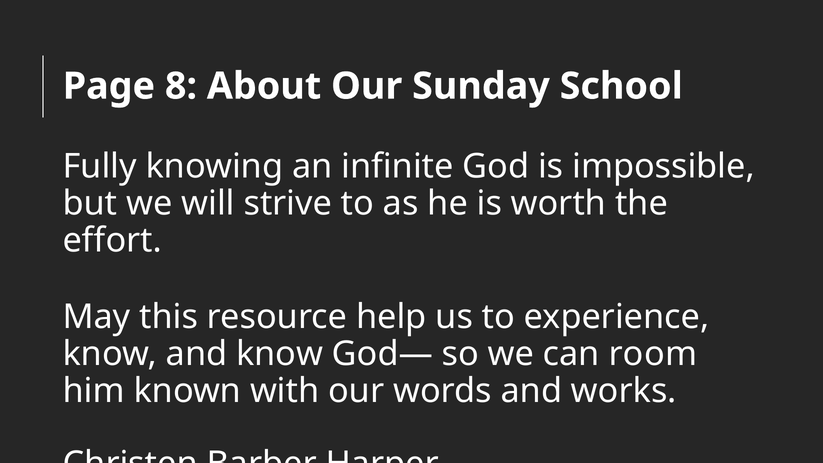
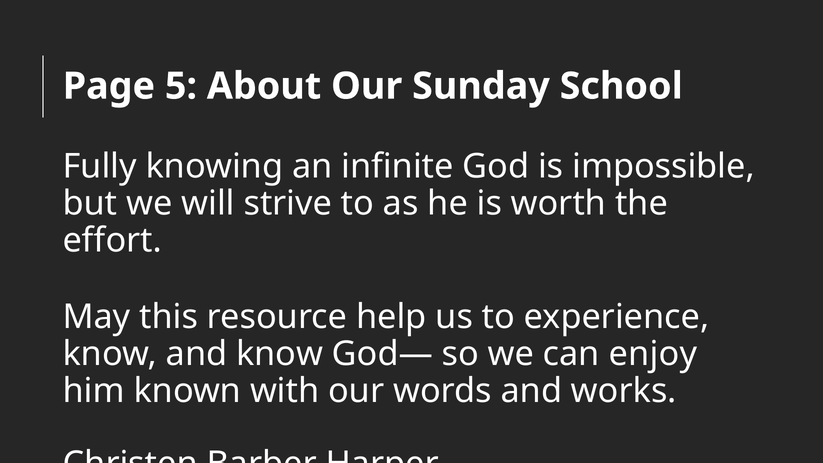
8: 8 -> 5 (181, 86)
room: room -> enjoy (653, 354)
